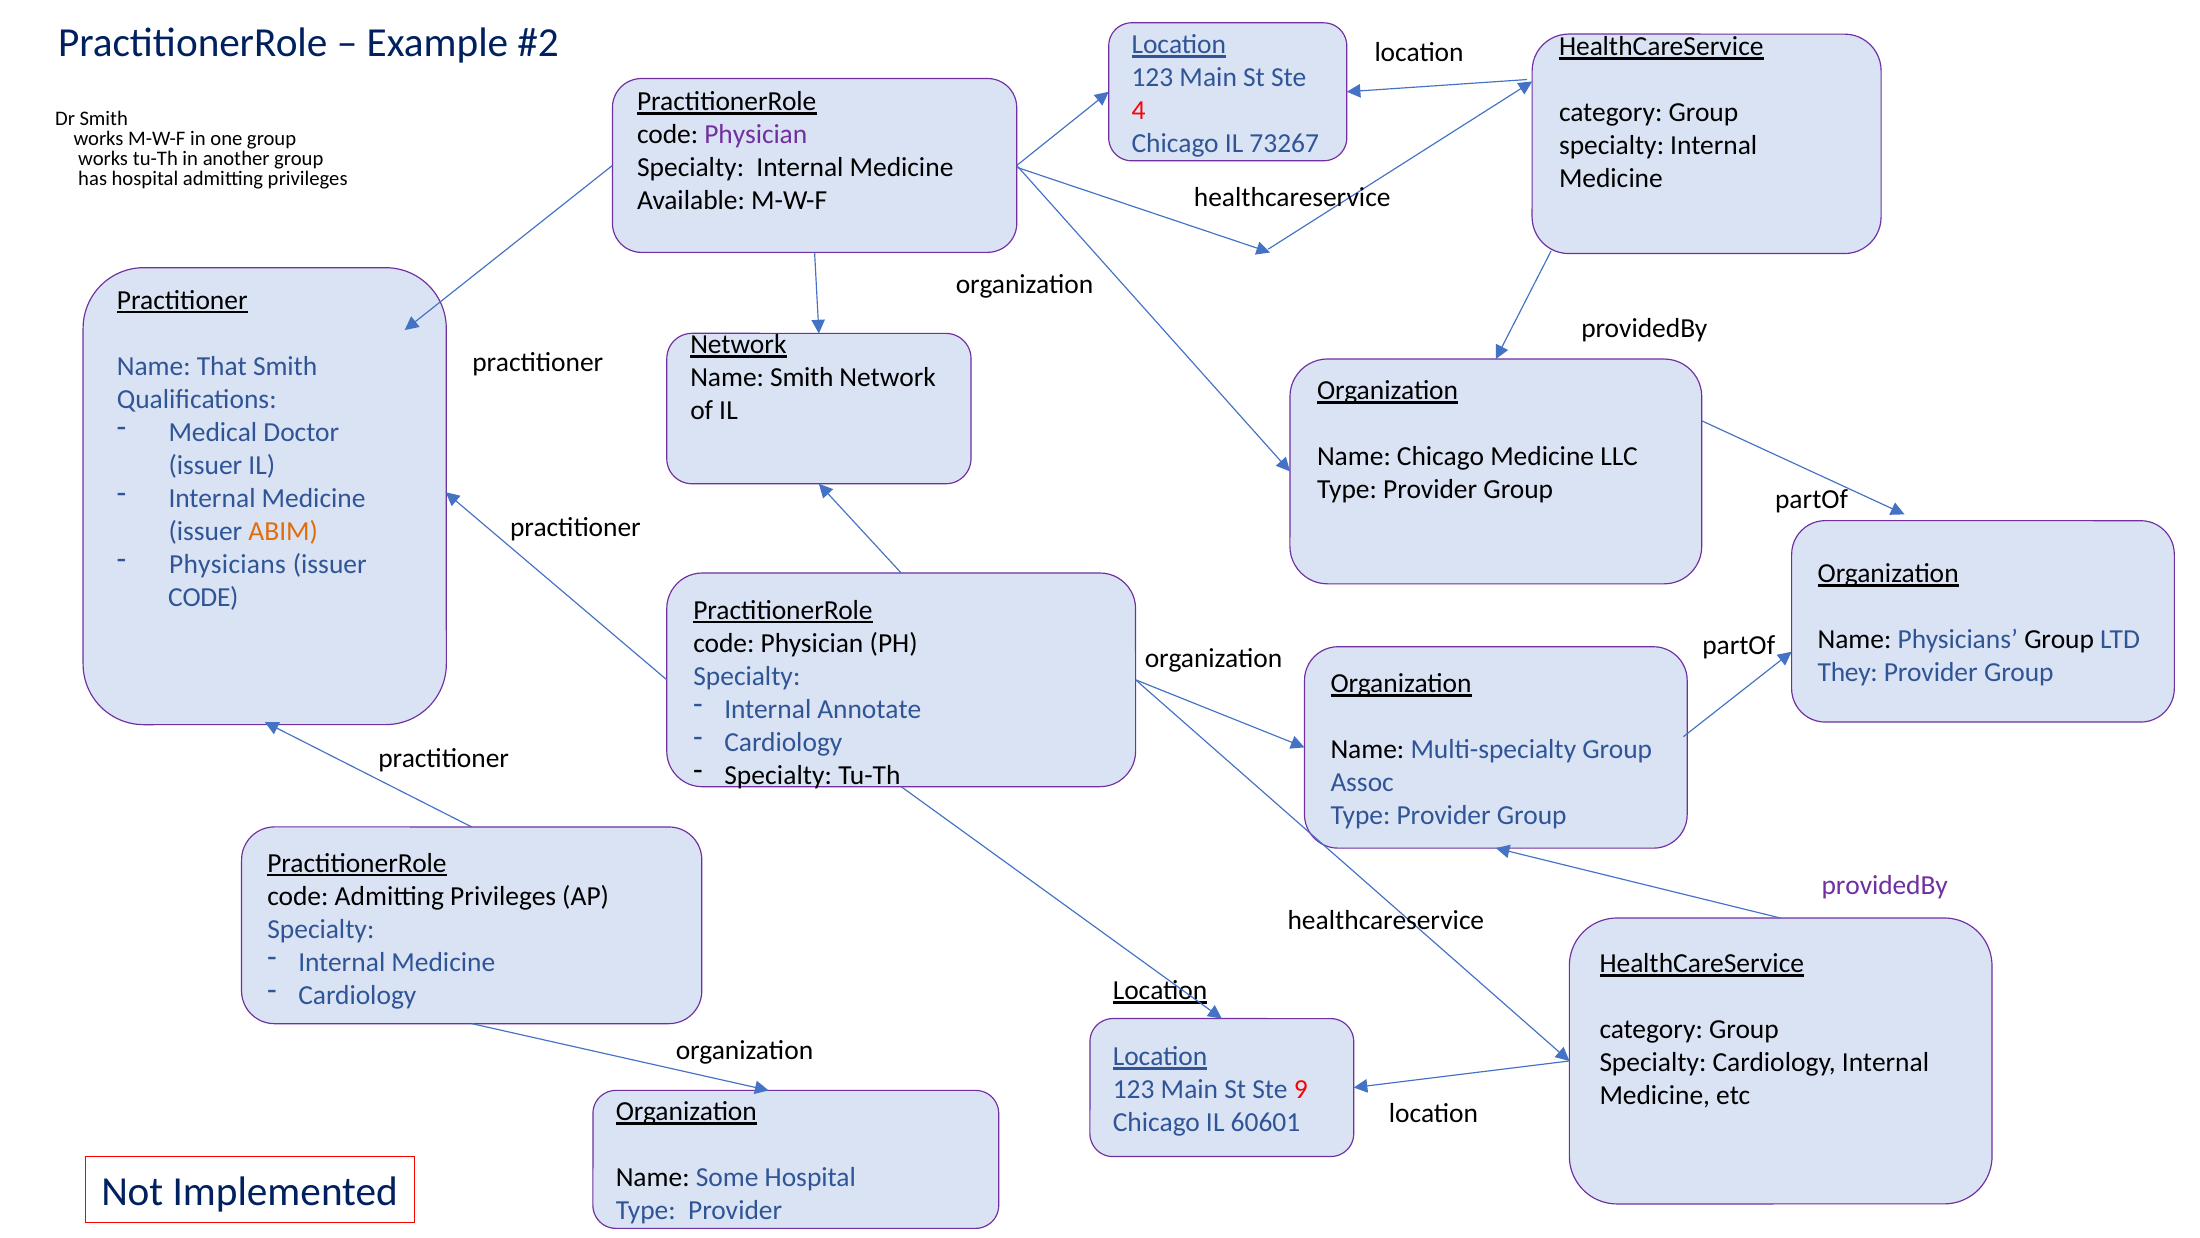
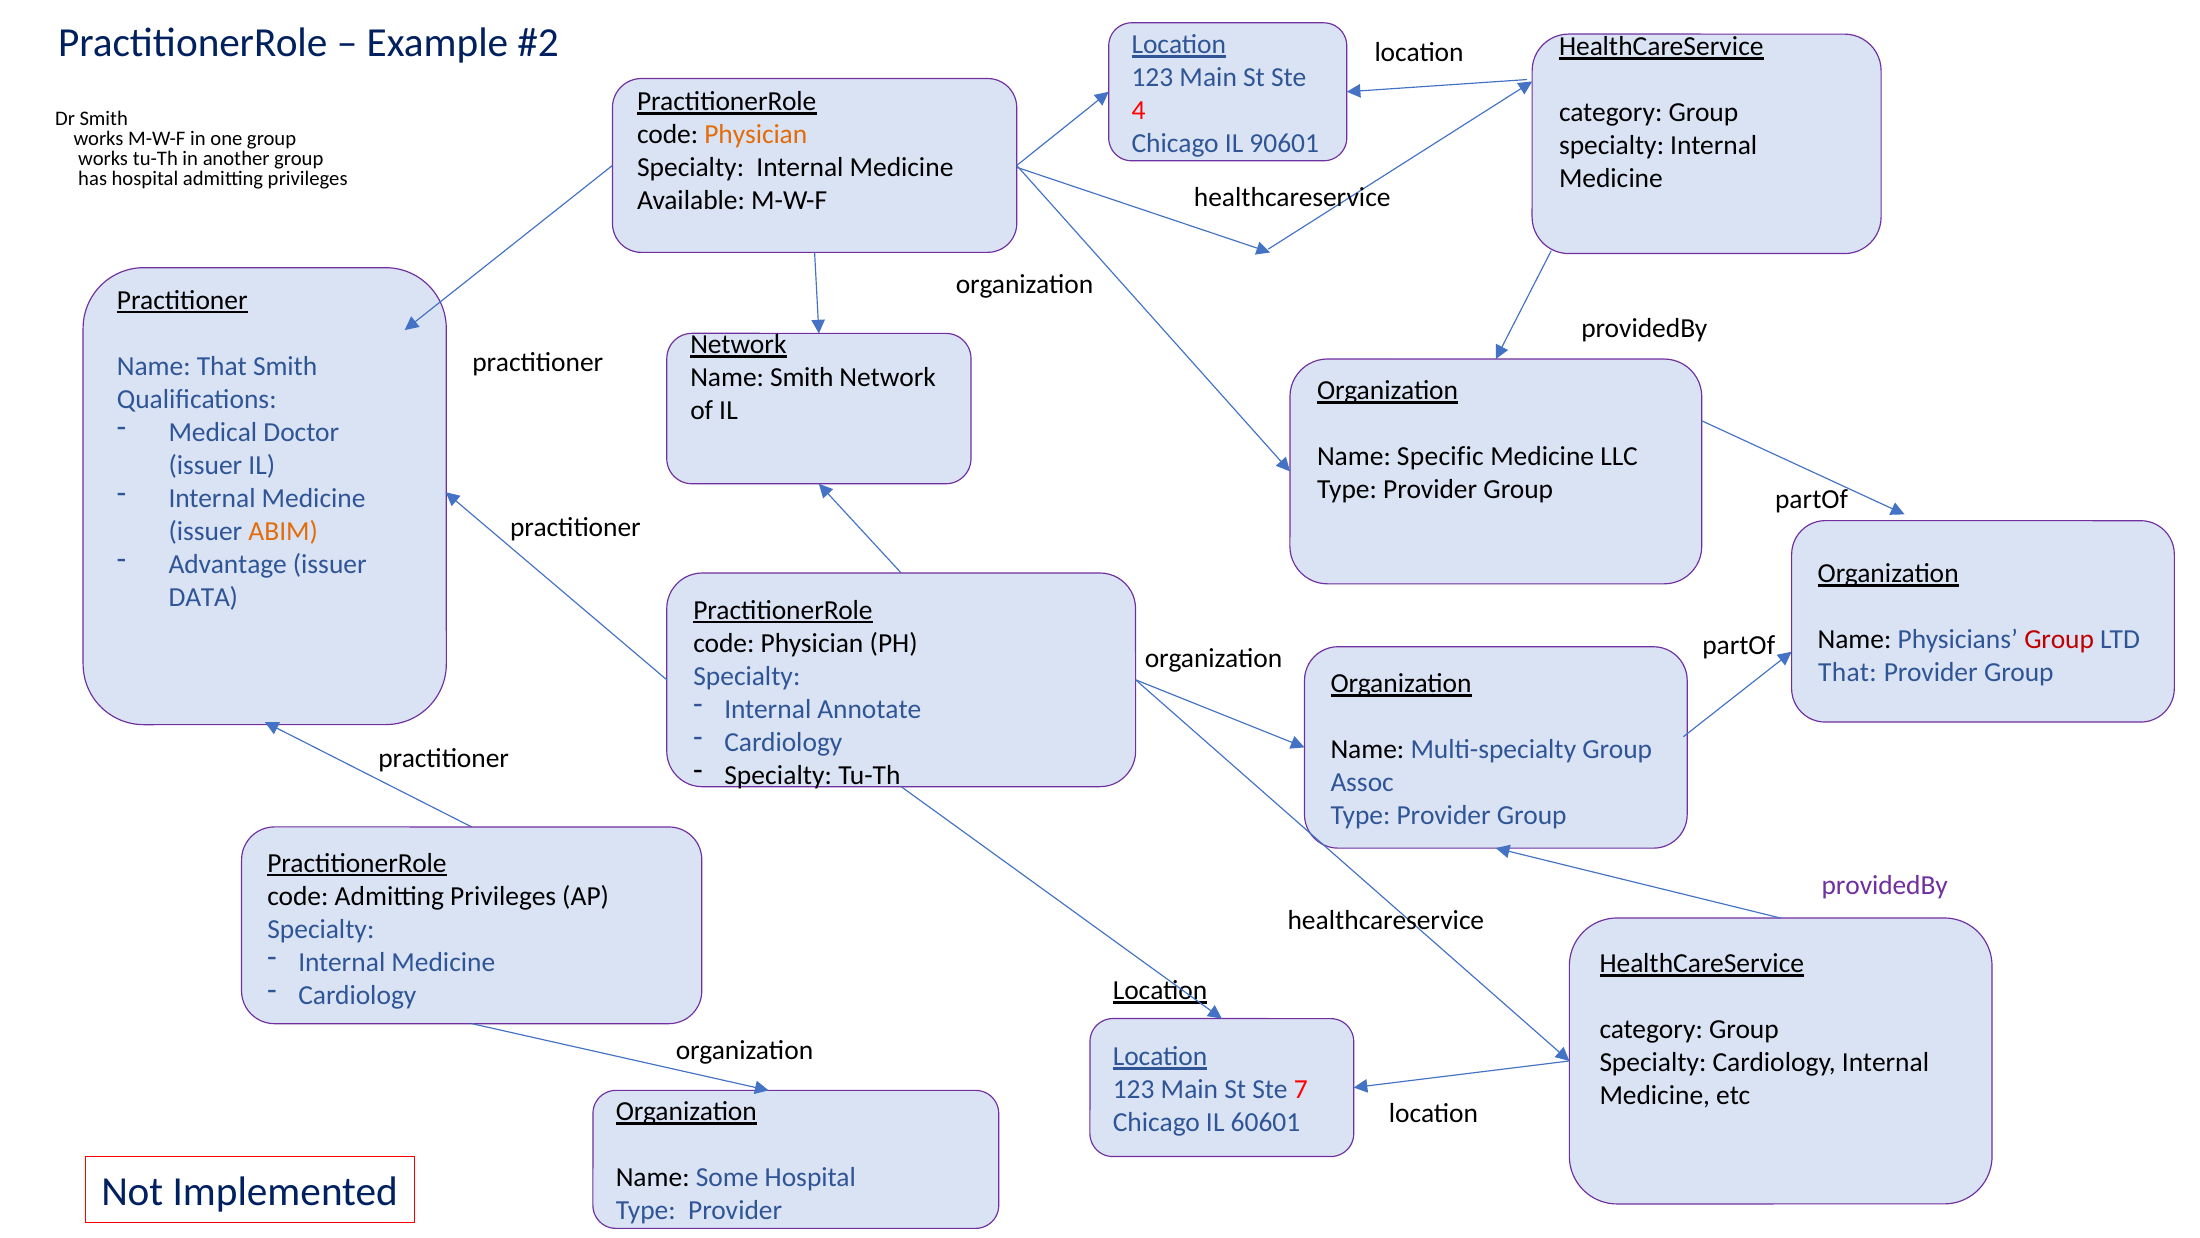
Physician colour: purple -> orange (756, 134)
73267: 73267 -> 90601 (1284, 143)
Name Chicago: Chicago -> Specific (1440, 457)
Physicians: Physicians -> Advantage (228, 564)
CODE: CODE -> DATA (203, 597)
Group colour: black -> red (2059, 639)
They: They -> That (1847, 672)
9: 9 -> 7 (1301, 1089)
